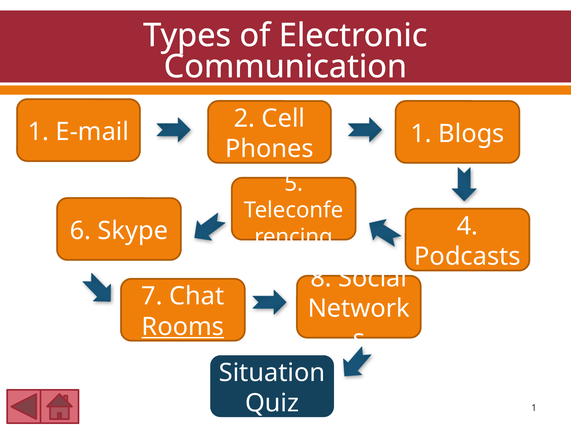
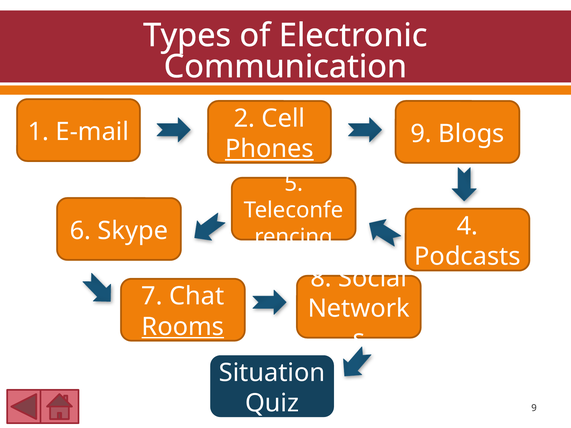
E-mail 1: 1 -> 9 (421, 134)
Phones underline: none -> present (269, 149)
1: 1 -> 9 (534, 408)
